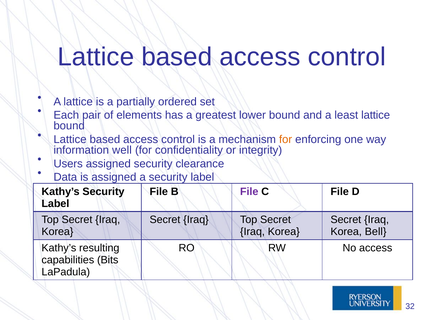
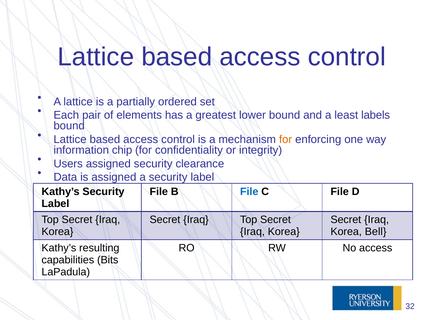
least lattice: lattice -> labels (376, 115)
well: well -> chip (122, 150)
File colour: purple -> blue (249, 191)
